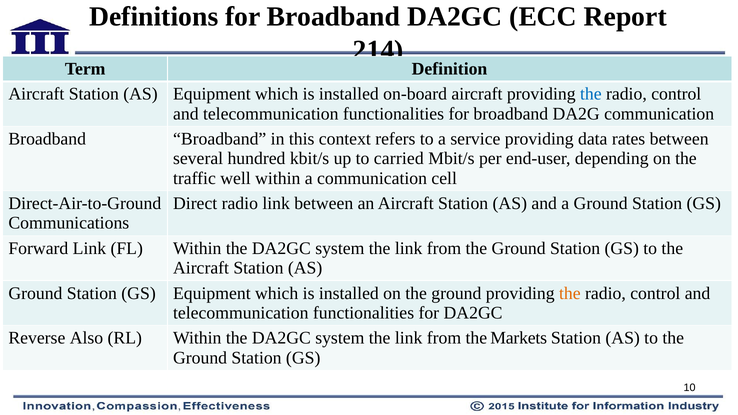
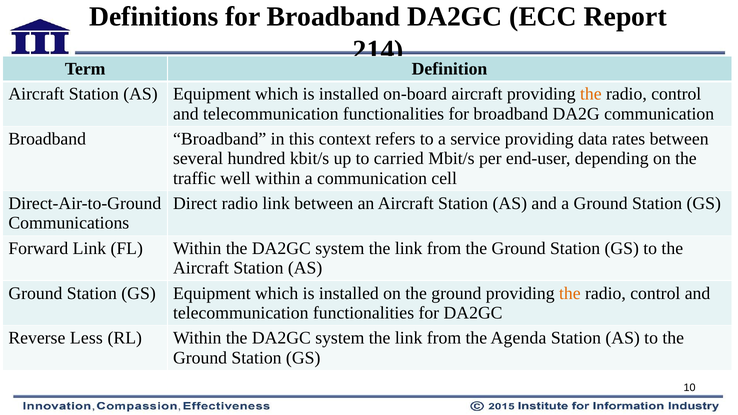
the colour: blue -> orange (591, 94)
Also: Also -> Less (86, 338)
Markets: Markets -> Agenda (518, 338)
